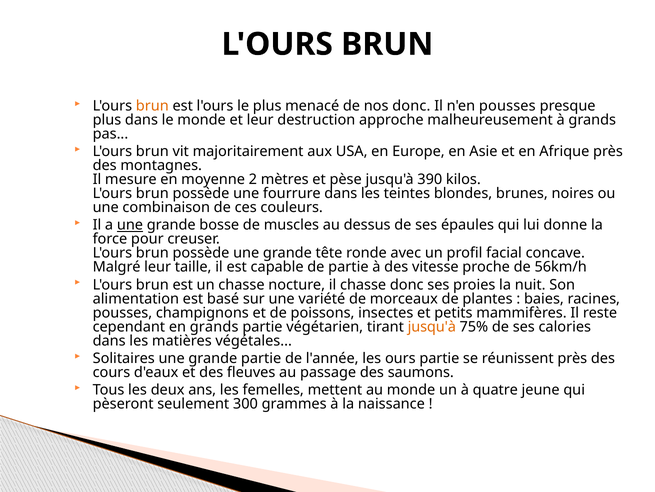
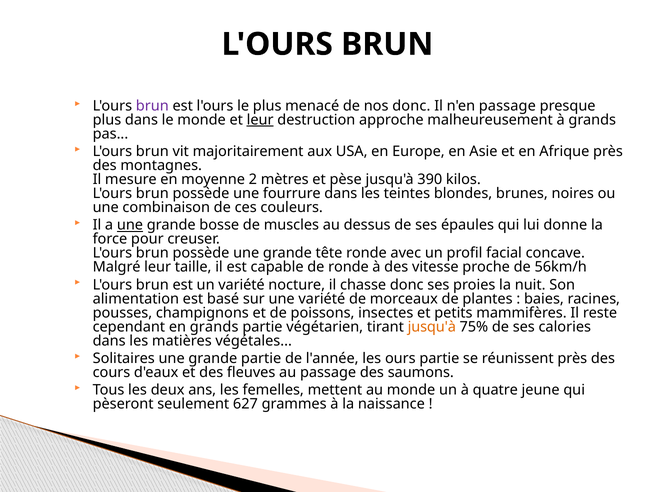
brun colour: orange -> purple (152, 106)
n'en pousses: pousses -> passage (507, 106)
leur underline: none -> present (260, 120)
de partie: partie -> ronde (348, 267)
un chasse: chasse -> variété (241, 284)
300: 300 -> 627 (245, 403)
